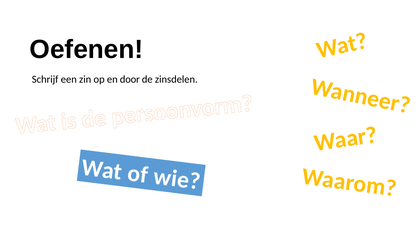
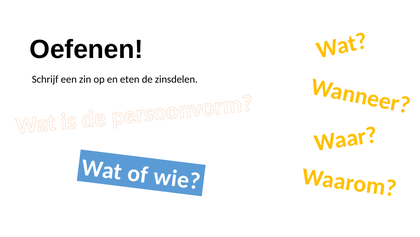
door: door -> eten (130, 79)
